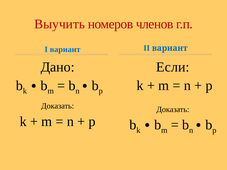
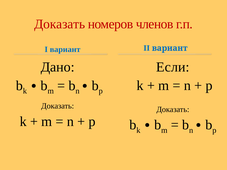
Выучить: Выучить -> Доказать (60, 24)
